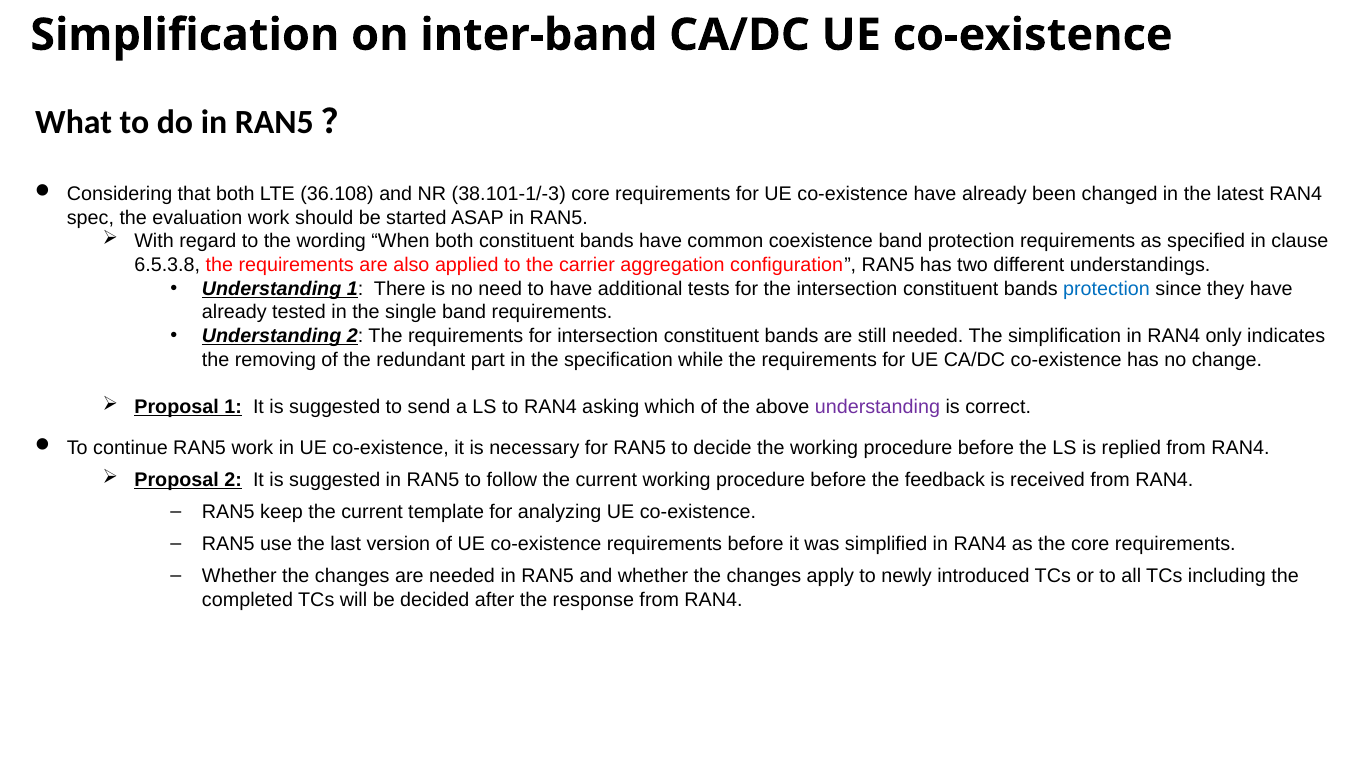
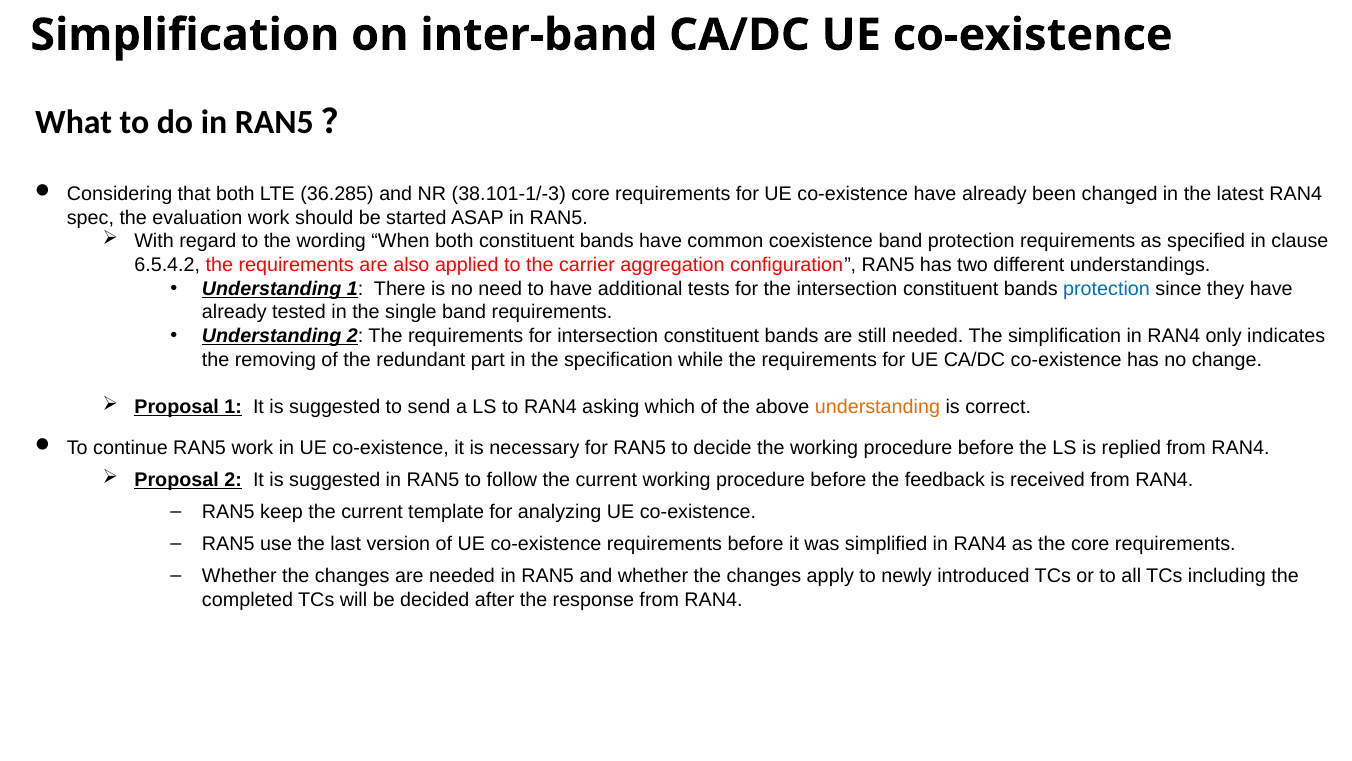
36.108: 36.108 -> 36.285 (337, 194)
6.5.3.8: 6.5.3.8 -> 6.5.4.2 (167, 265)
understanding colour: purple -> orange (877, 407)
